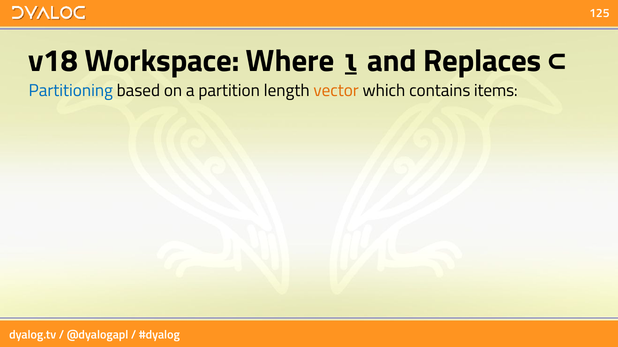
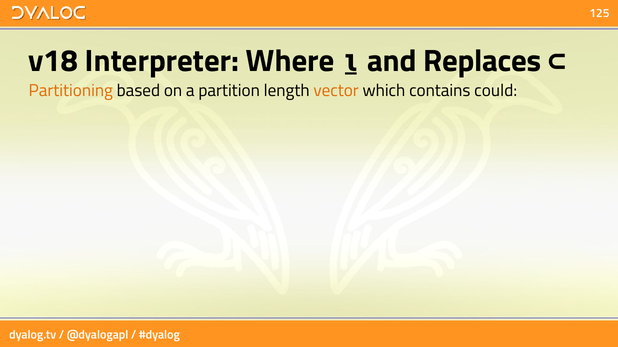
Workspace: Workspace -> Interpreter (162, 61)
Partitioning colour: blue -> orange (71, 91)
items: items -> could (496, 91)
